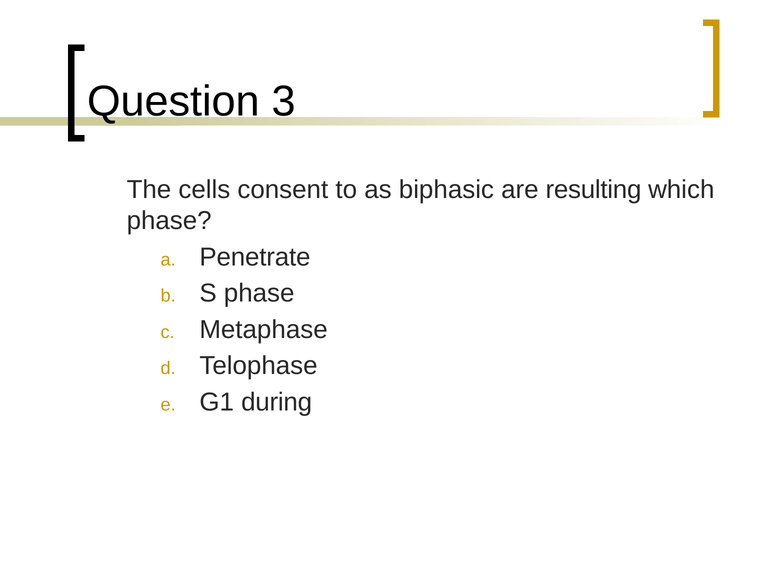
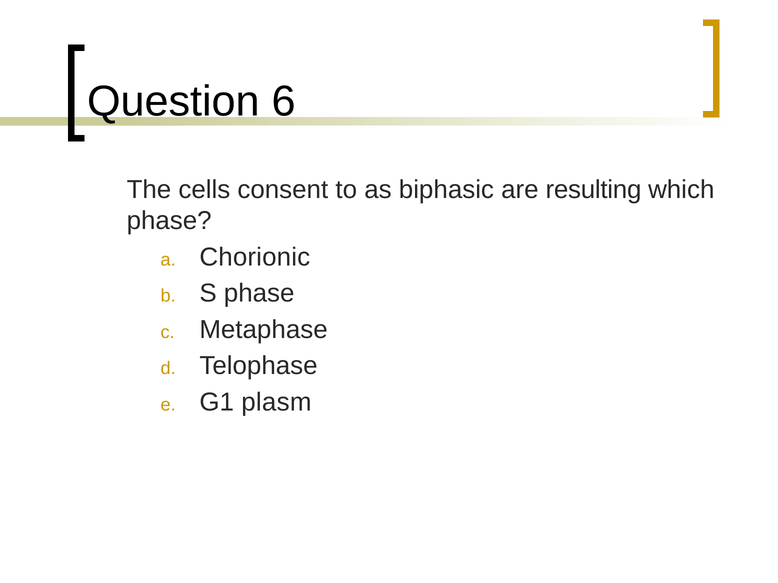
3: 3 -> 6 (284, 102)
Penetrate: Penetrate -> Chorionic (255, 257)
during: during -> plasm (276, 402)
